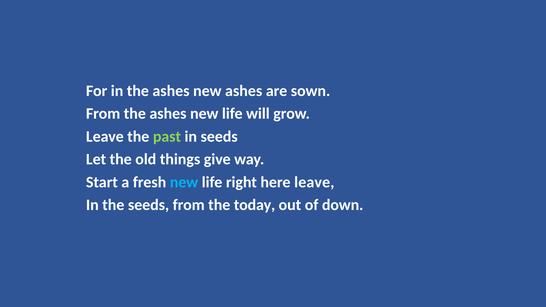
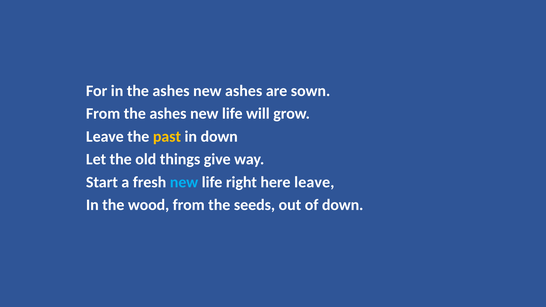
past colour: light green -> yellow (167, 137)
in seeds: seeds -> down (219, 137)
the seeds: seeds -> wood (149, 205)
today: today -> seeds (254, 205)
